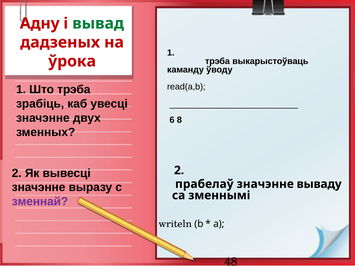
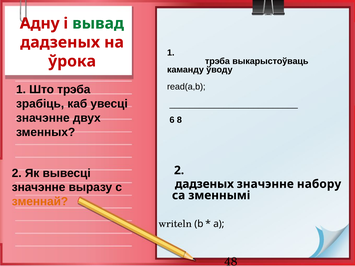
прабелаў: прабелаў -> дадзеных (204, 184)
вываду: вываду -> набору (319, 184)
зменнай colour: purple -> orange (40, 202)
